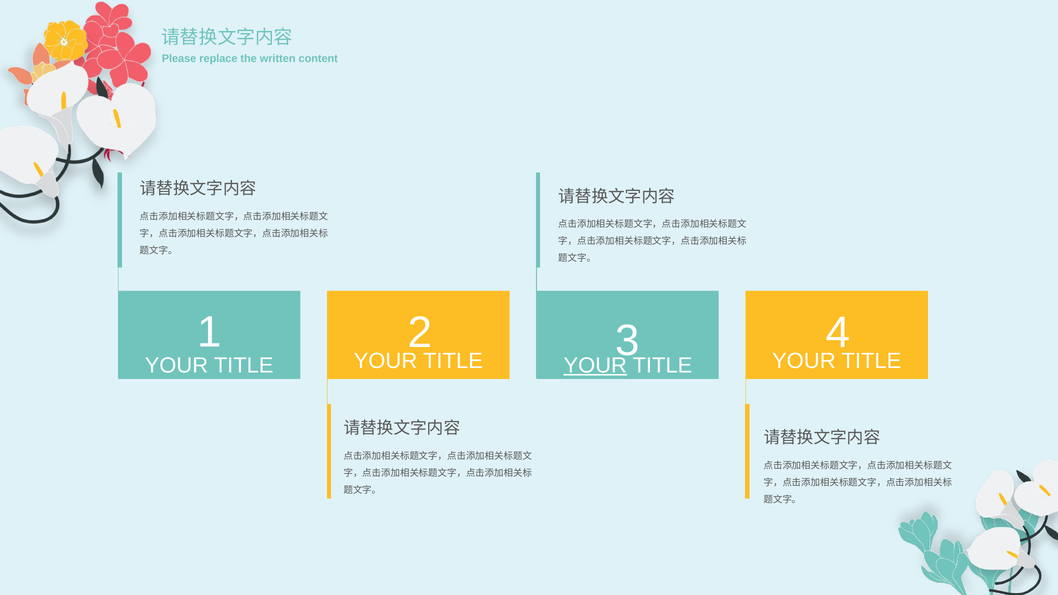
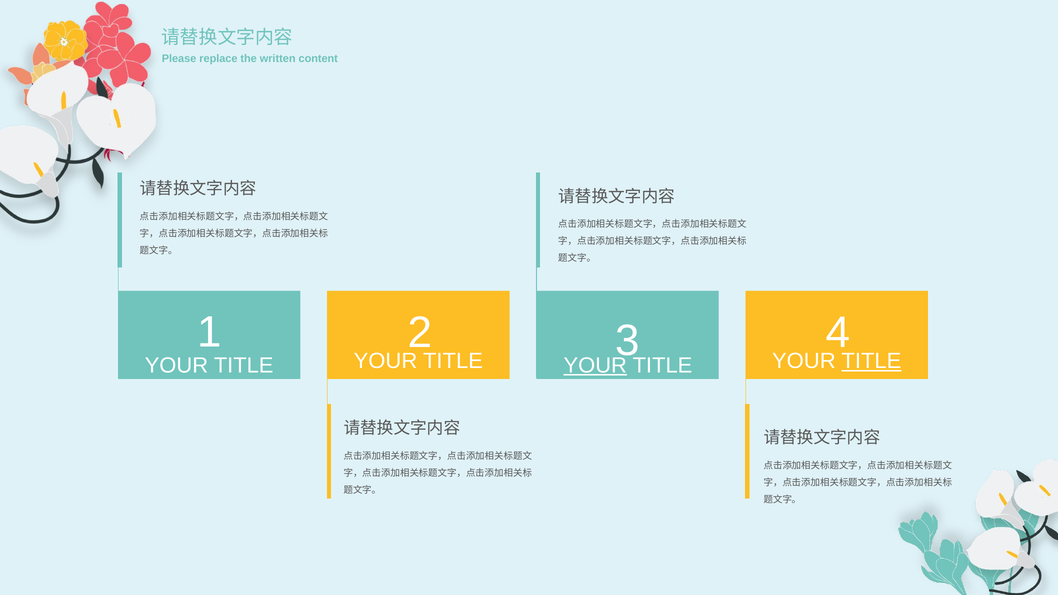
TITLE underline: none -> present (871, 361)
